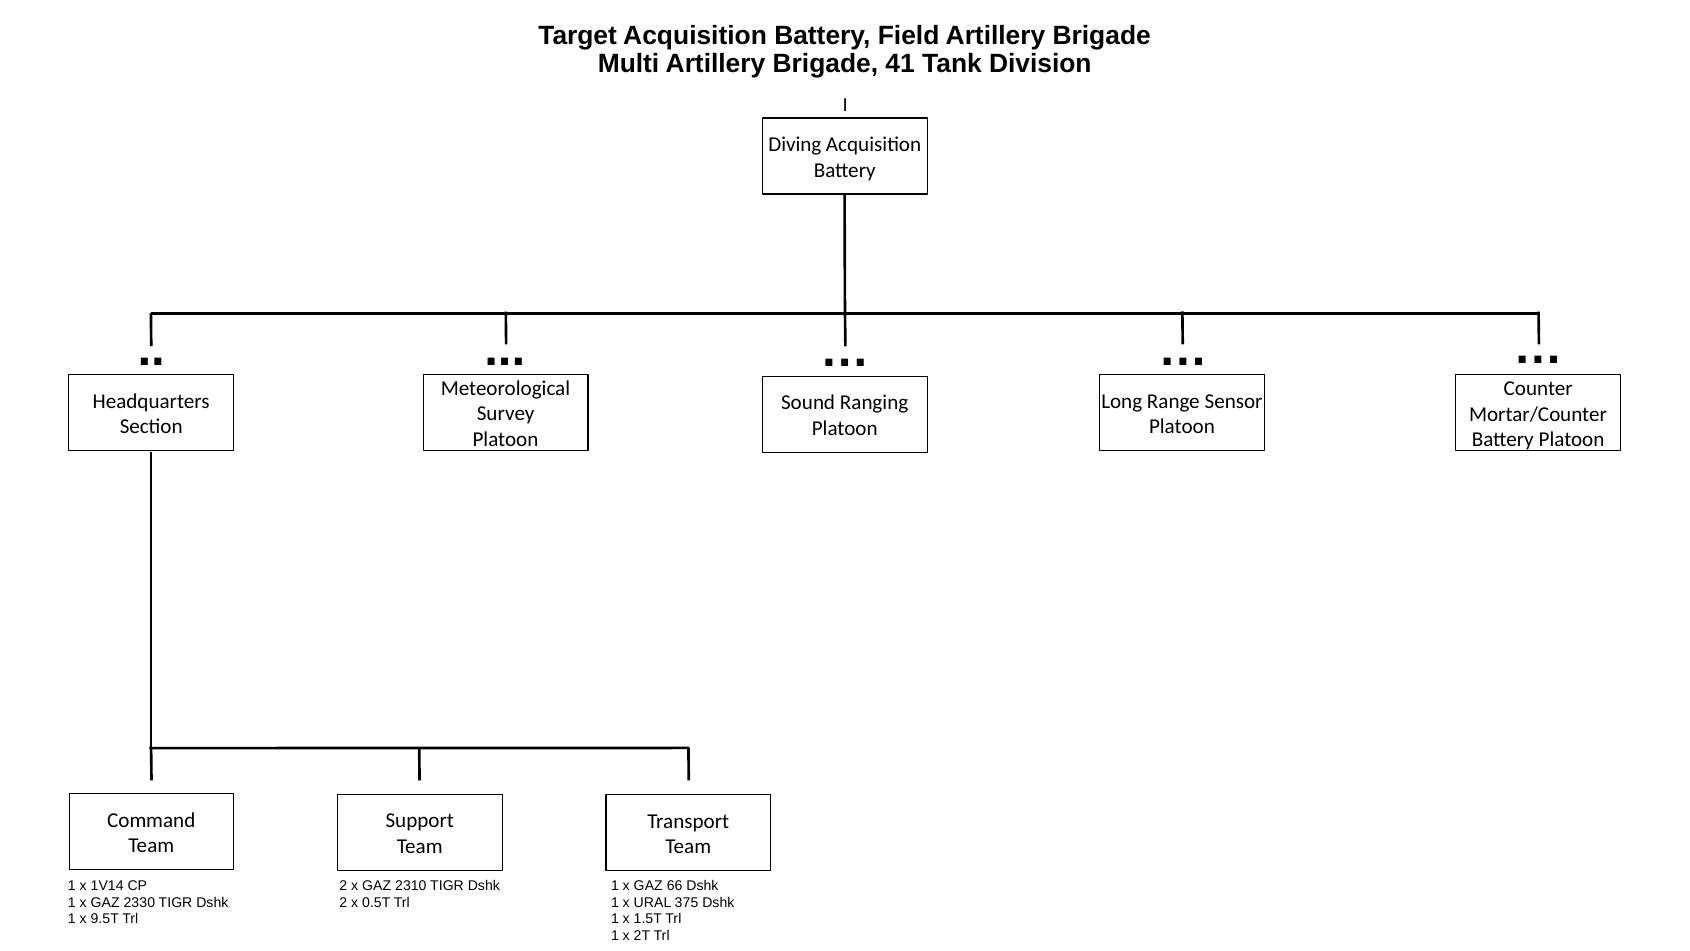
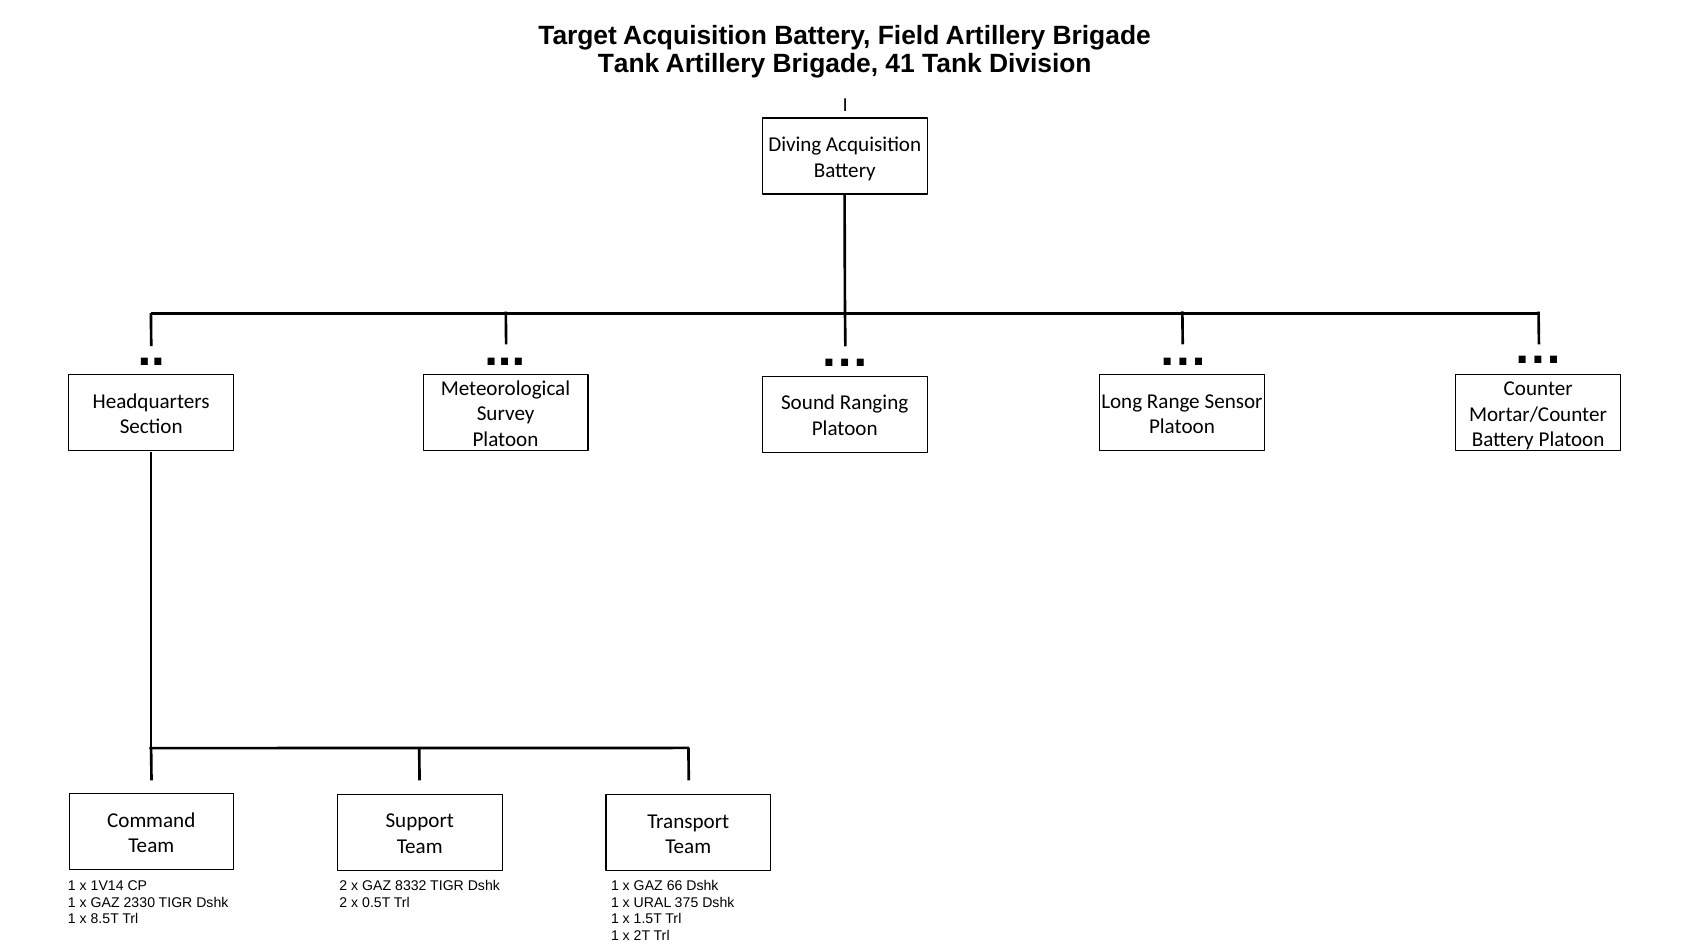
Multi: Multi -> Tank (629, 64)
2310: 2310 -> 8332 (411, 885)
9.5T: 9.5T -> 8.5T (105, 919)
